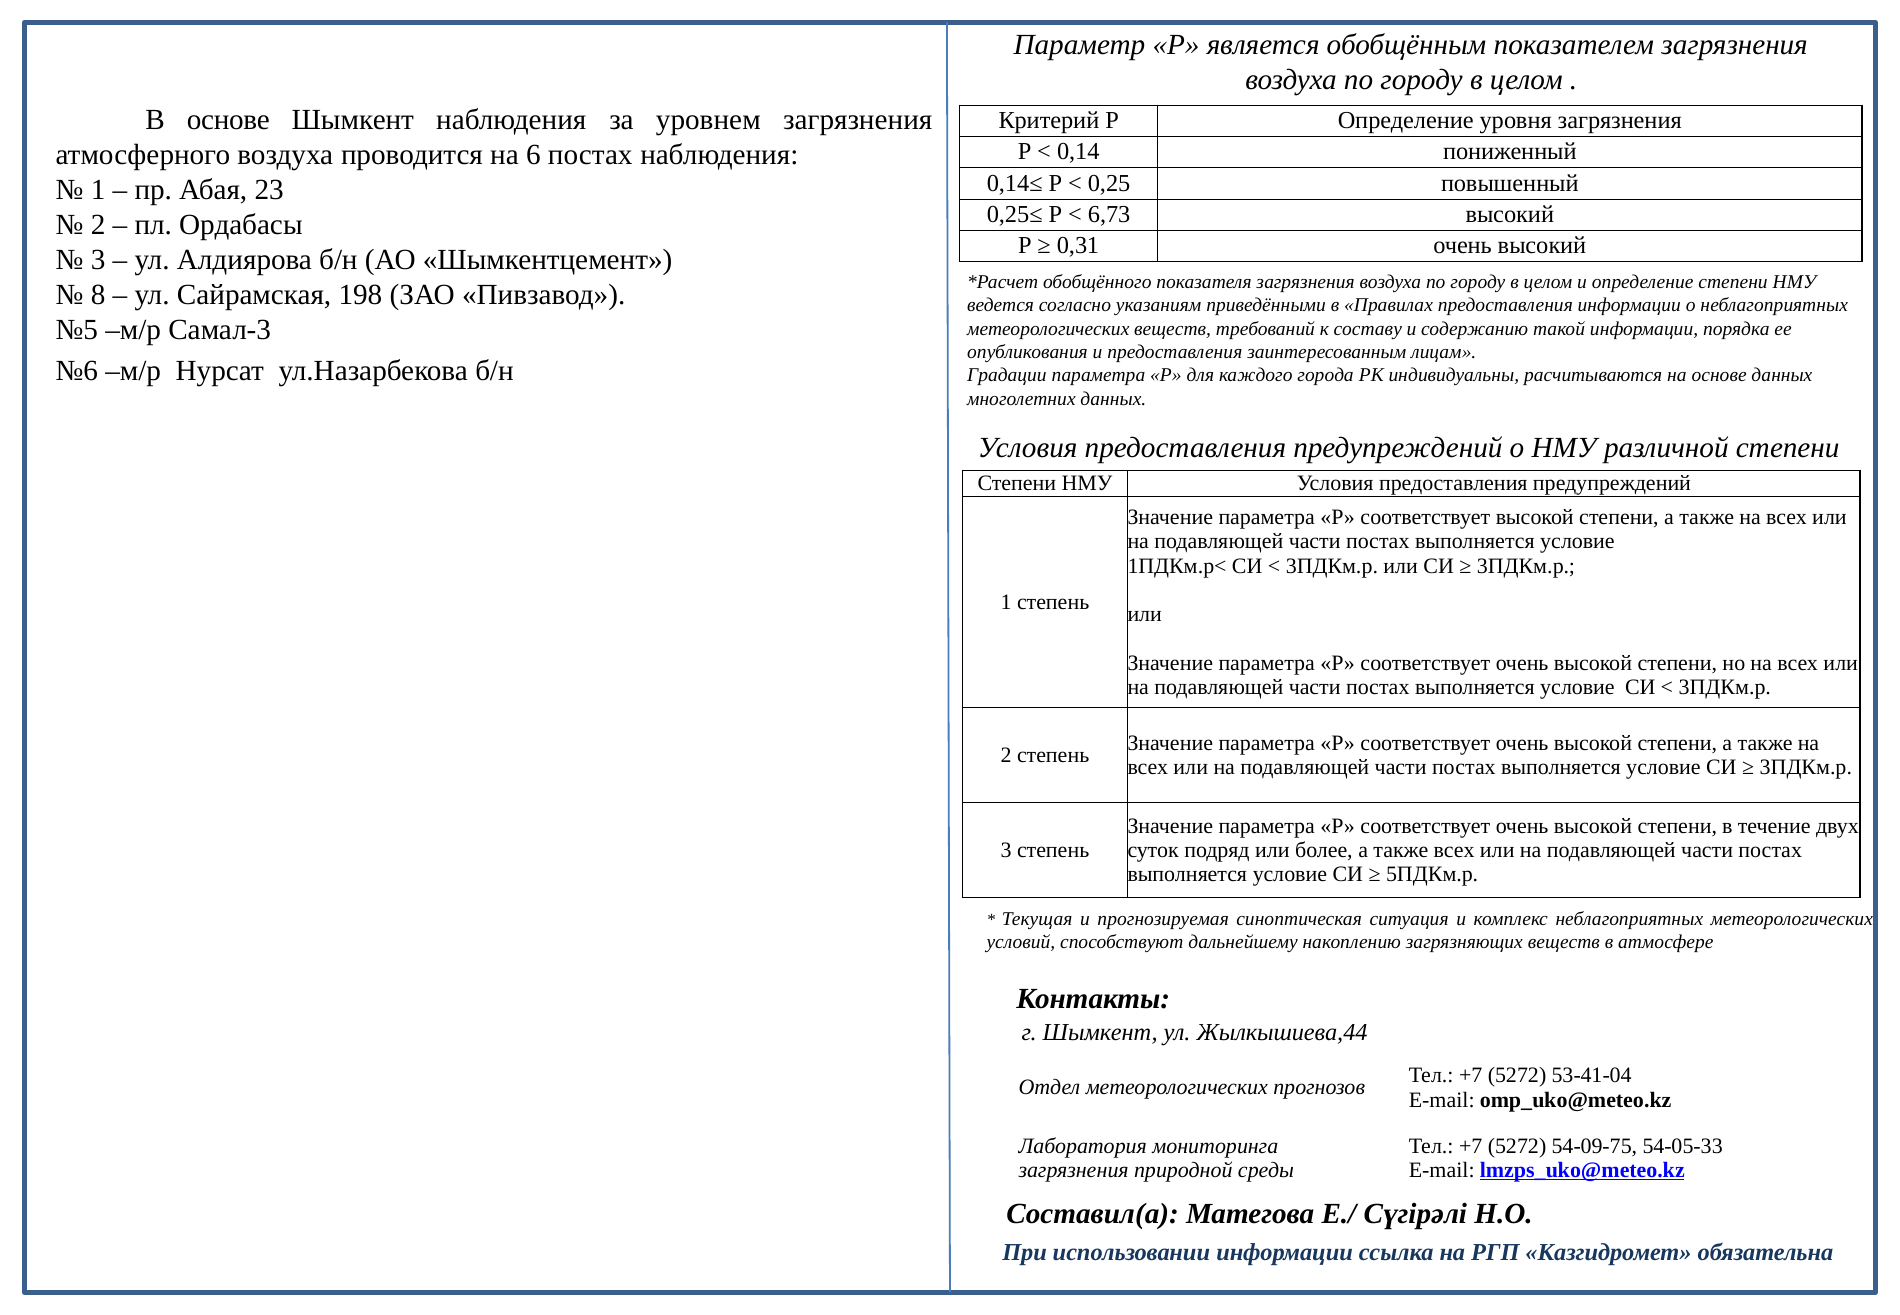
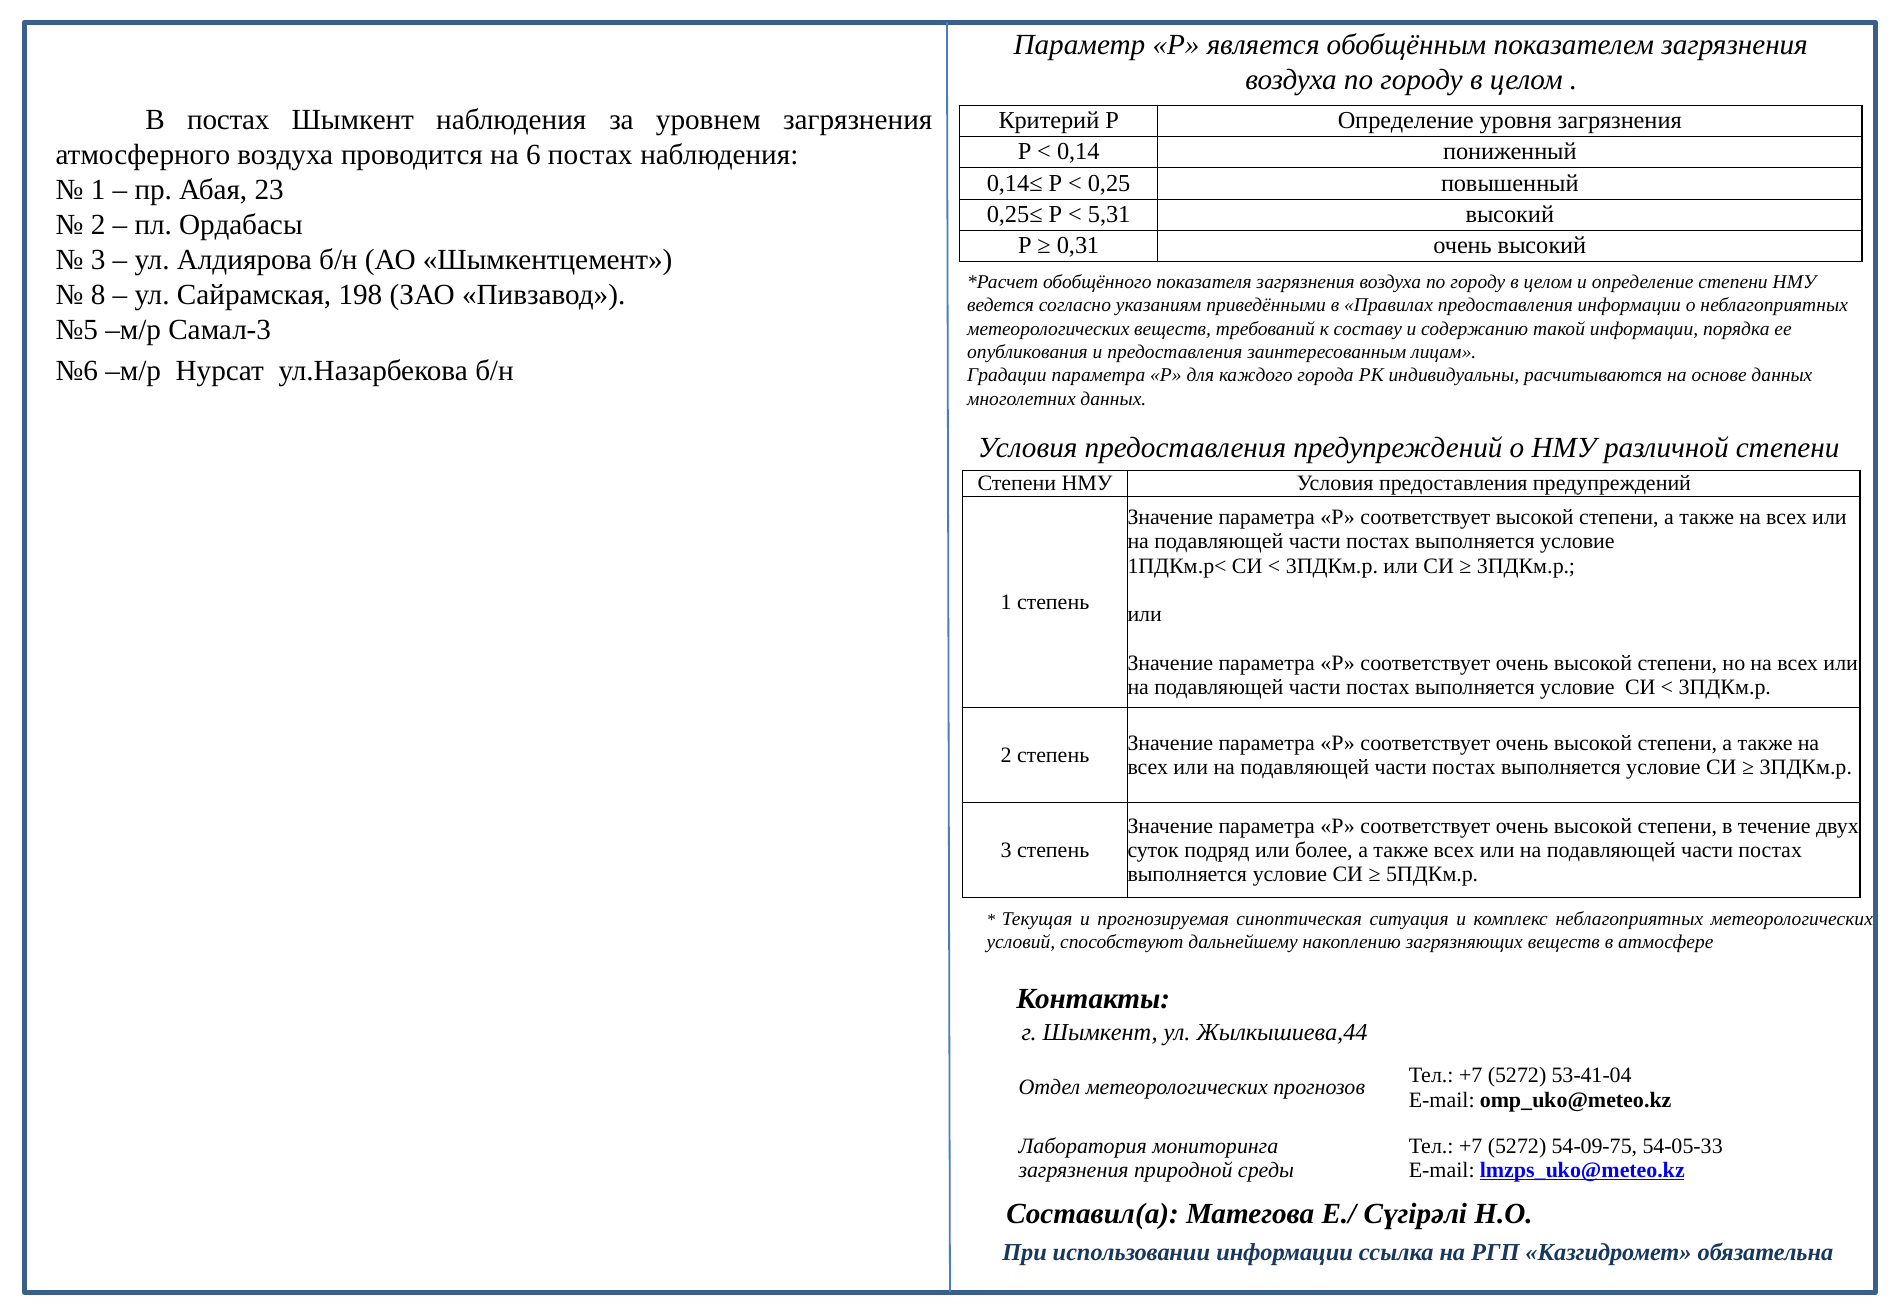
В основе: основе -> постах (228, 120)
6,73: 6,73 -> 5,31 (1109, 215)
